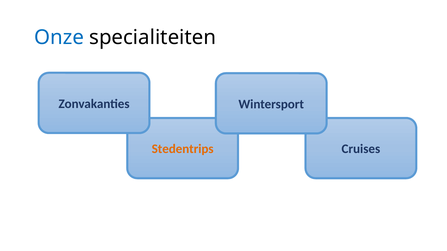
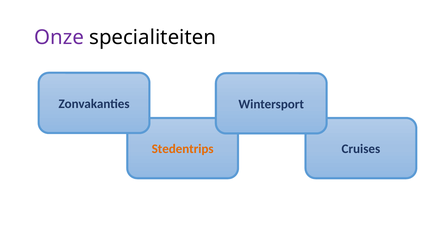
Onze colour: blue -> purple (59, 38)
